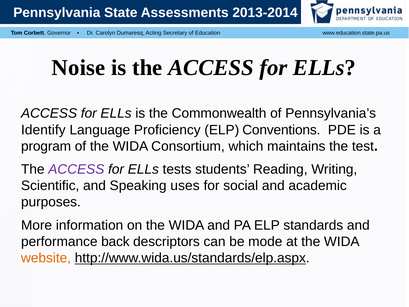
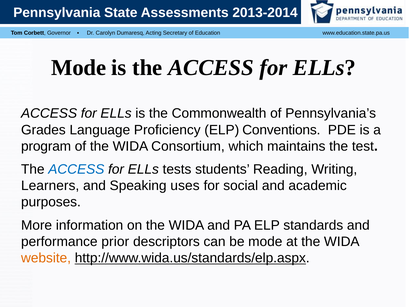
Noise: Noise -> Mode (79, 68)
Identify: Identify -> Grades (43, 130)
ACCESS colour: purple -> blue (76, 169)
Scientific: Scientific -> Learners (50, 186)
back: back -> prior (115, 242)
